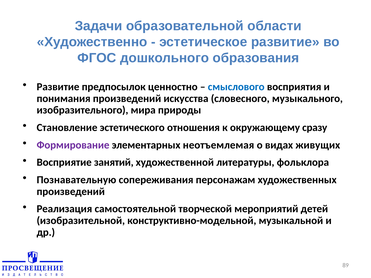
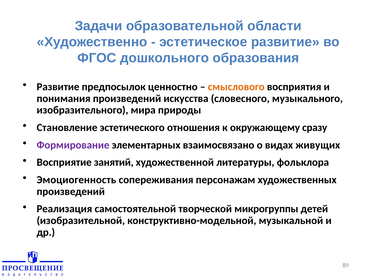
смыслового colour: blue -> orange (236, 87)
неотъемлемая: неотъемлемая -> взаимосвязано (219, 145)
Познавательную: Познавательную -> Эмоциогенность (76, 180)
мероприятий: мероприятий -> микрогруппы (266, 209)
